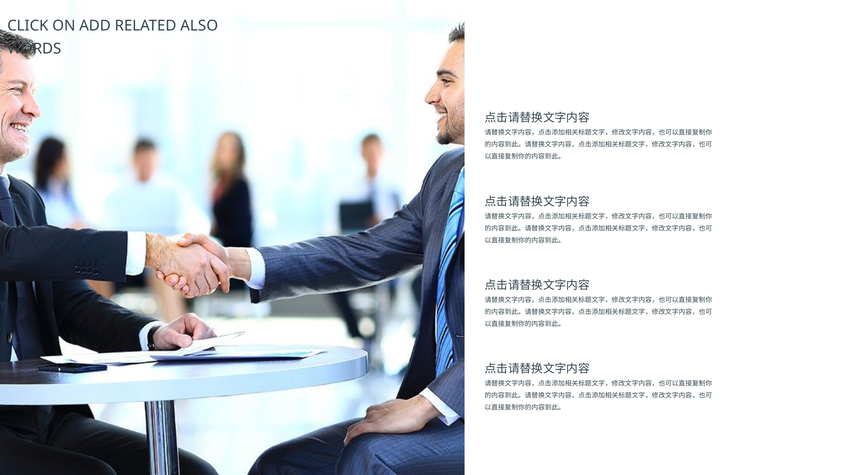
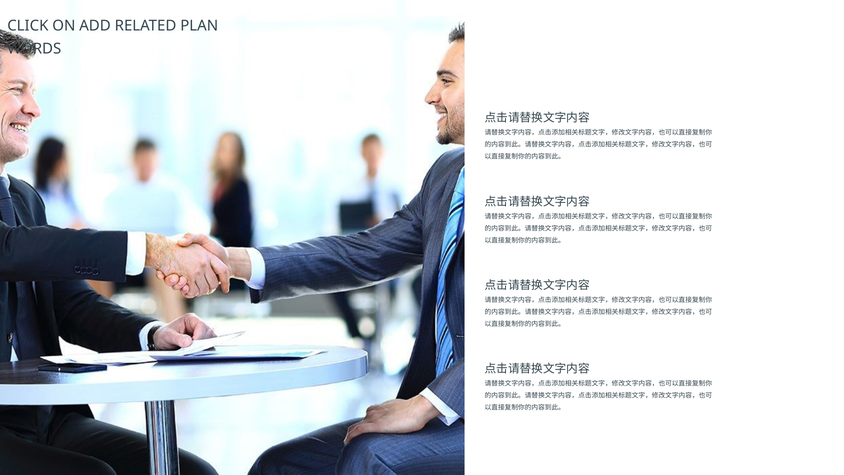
ALSO: ALSO -> PLAN (199, 26)
